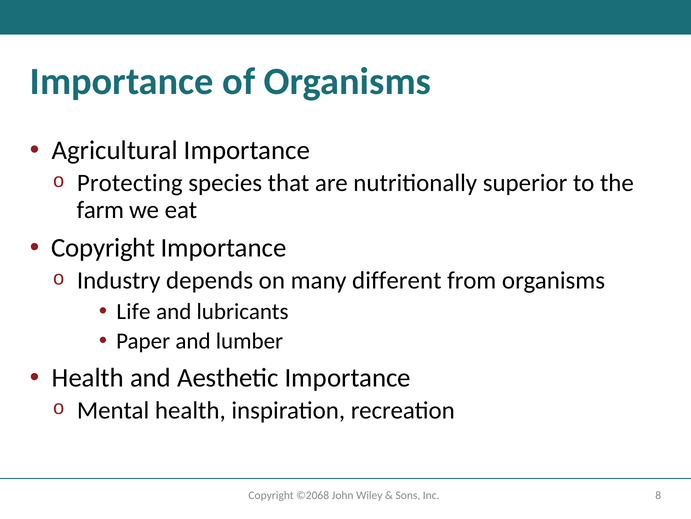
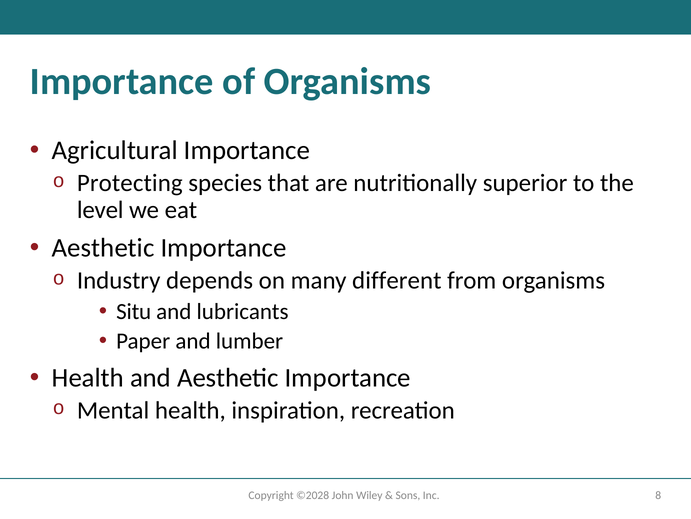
farm: farm -> level (100, 210)
Copyright: Copyright -> Aesthetic (103, 247)
Life: Life -> Situ (134, 311)
©2068: ©2068 -> ©2028 (313, 495)
